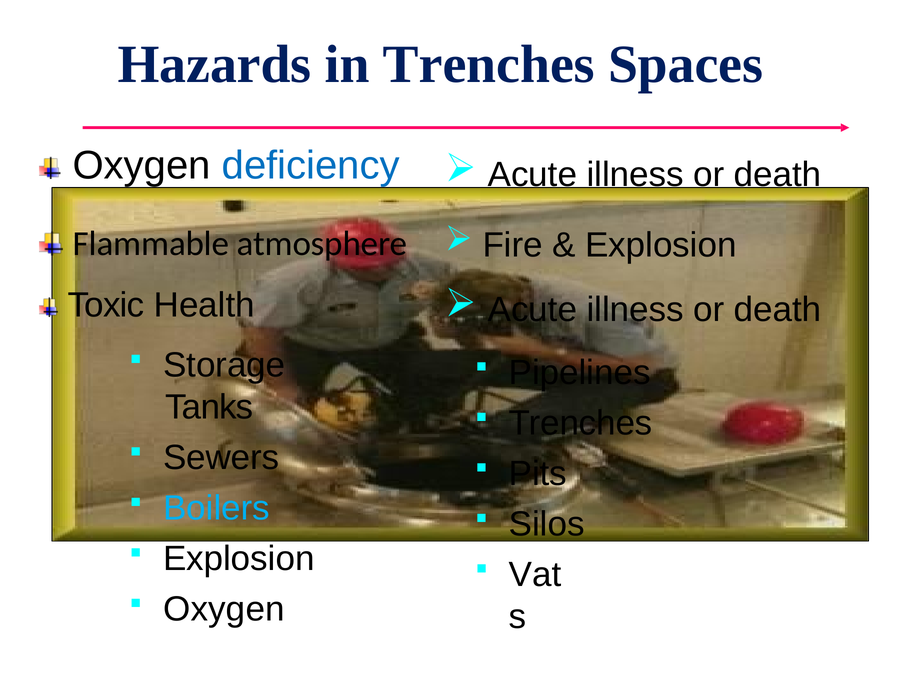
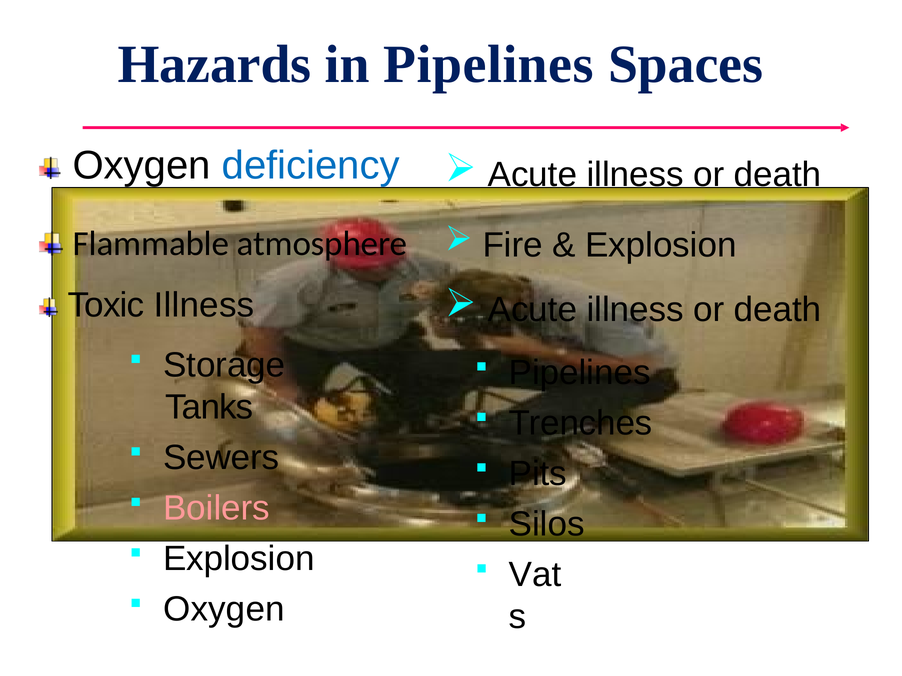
in Trenches: Trenches -> Pipelines (489, 64)
Toxic Health: Health -> Illness (204, 305)
Boilers colour: light blue -> pink (216, 509)
